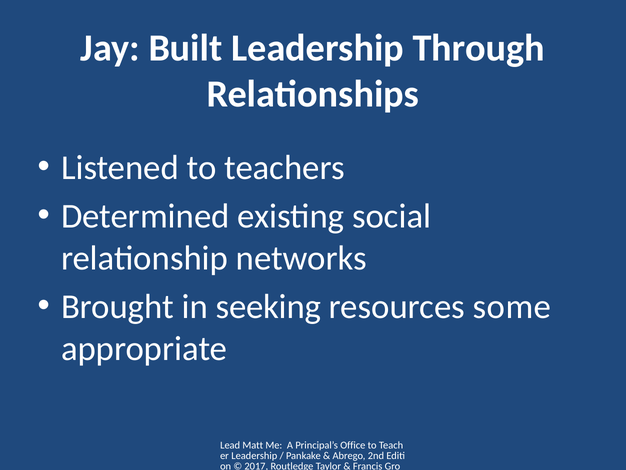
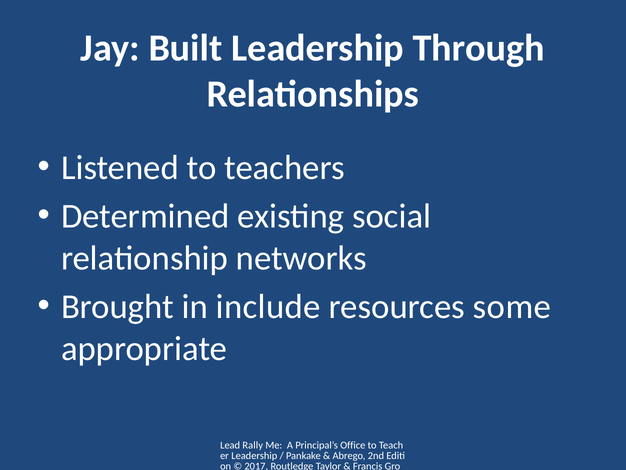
seeking: seeking -> include (268, 306)
Matt: Matt -> Rally (253, 445)
